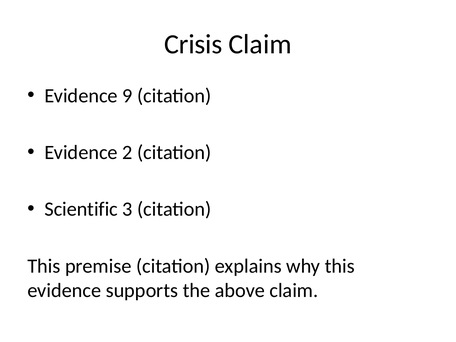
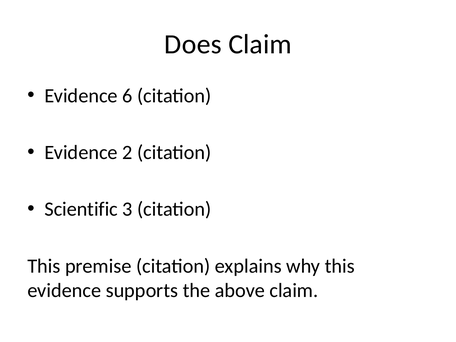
Crisis: Crisis -> Does (193, 44)
9: 9 -> 6 (127, 96)
